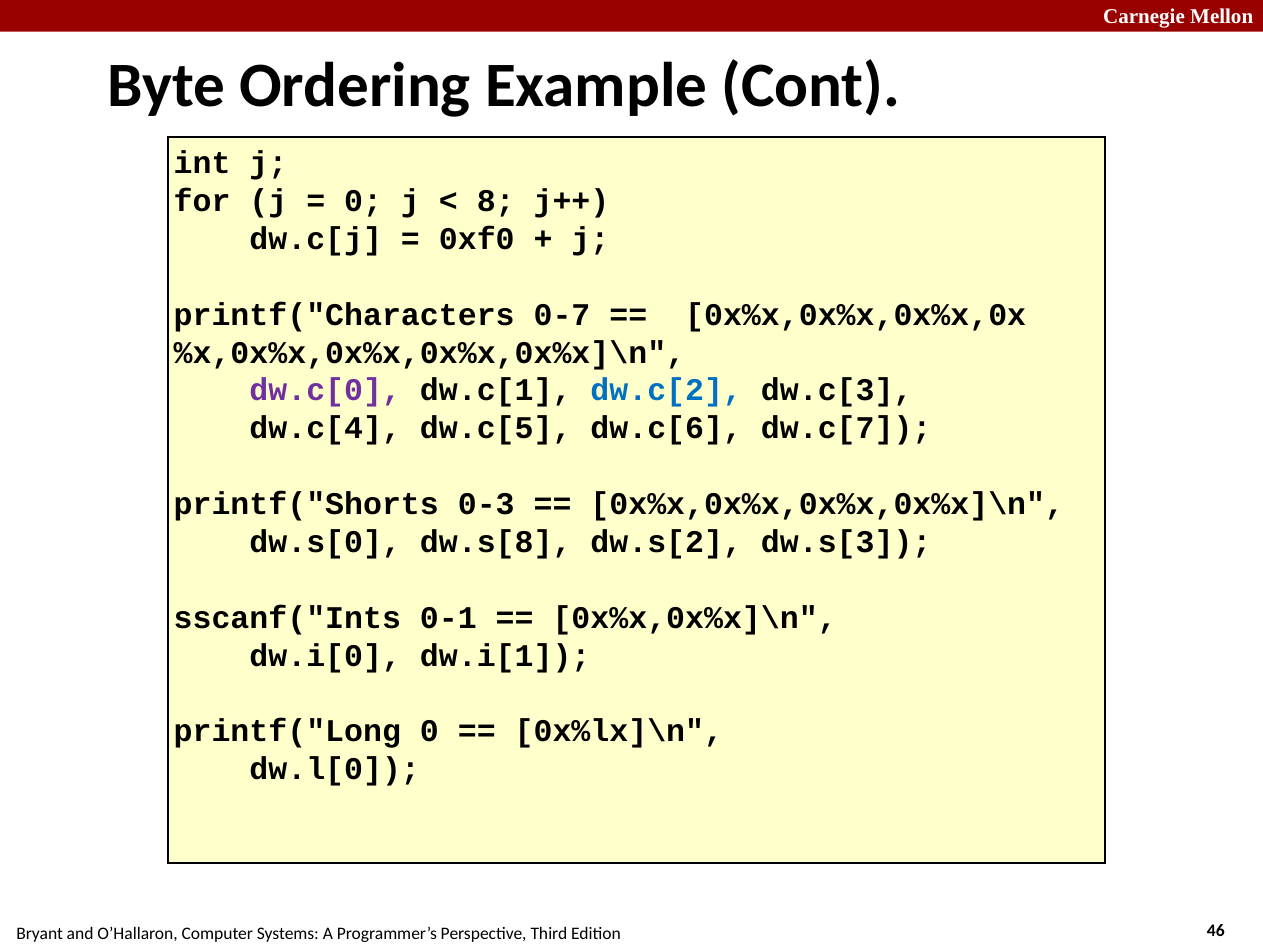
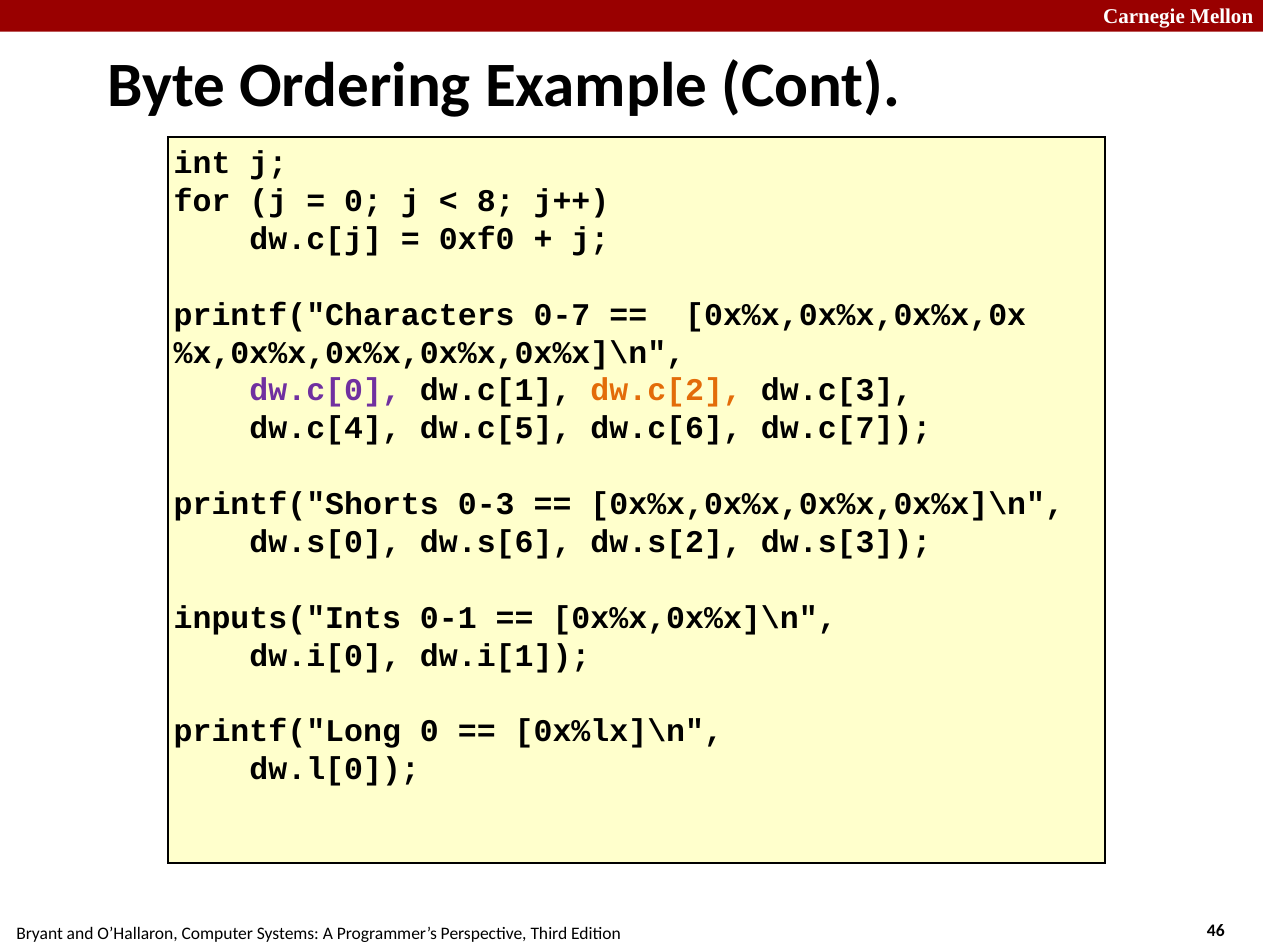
dw.c[2 colour: blue -> orange (666, 391)
dw.s[8: dw.s[8 -> dw.s[6 (496, 542)
sscanf("Ints: sscanf("Ints -> inputs("Ints (287, 618)
